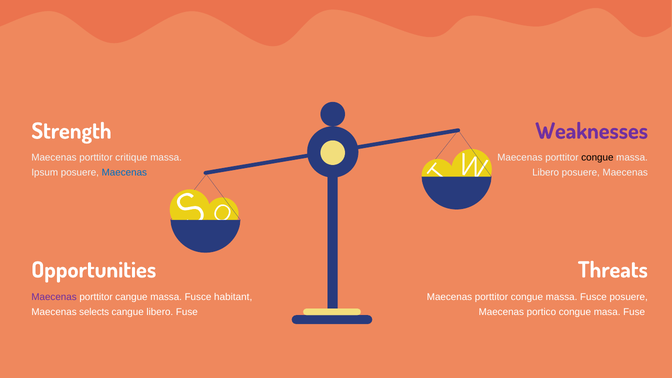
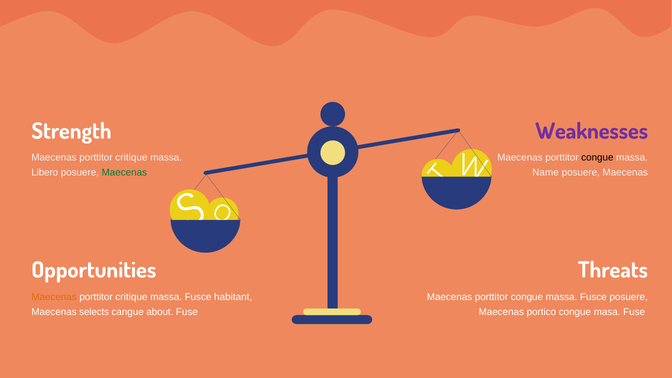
Ipsum: Ipsum -> Libero (45, 173)
Maecenas colour: blue -> green (124, 173)
Libero: Libero -> Name (546, 173)
Maecenas colour: purple -> orange (54, 297)
cangue: cangue -> critique (131, 297)
cangue libero: libero -> about (160, 312)
